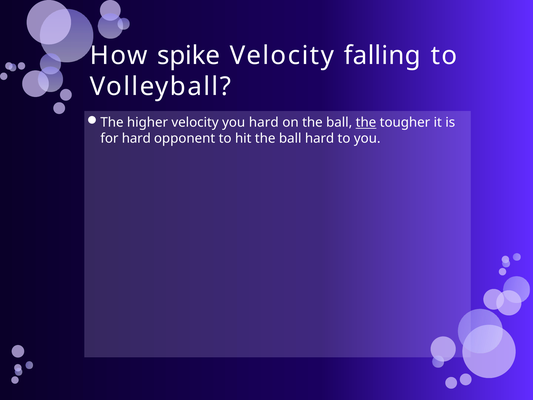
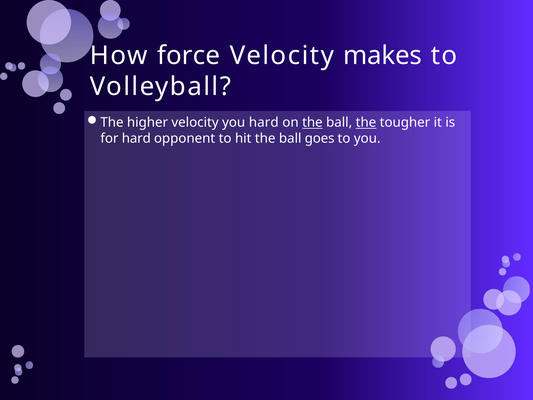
spike: spike -> force (189, 56)
falling: falling -> makes (382, 56)
the underline: none -> present (312, 122)
ball hard: hard -> goes (320, 138)
